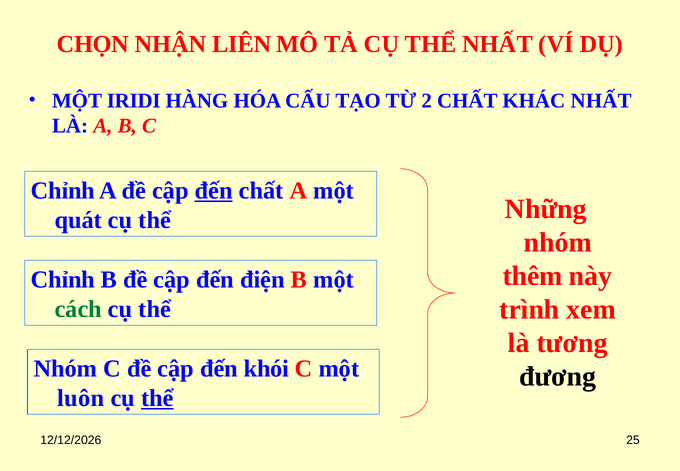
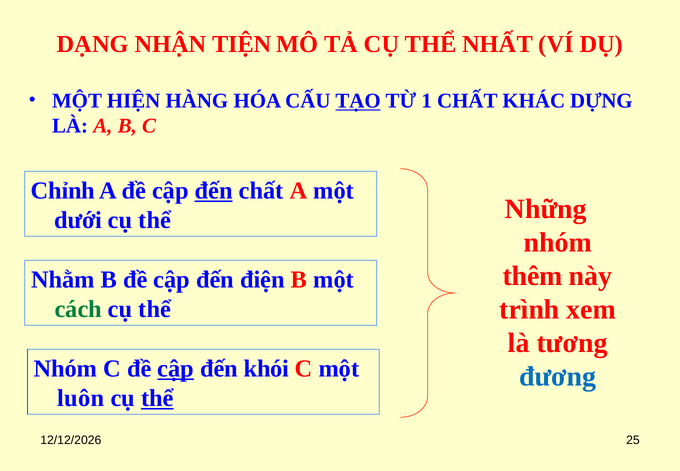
CHỌN: CHỌN -> DẠNG (93, 44)
LIÊN: LIÊN -> TIỆN (242, 44)
IRIDI: IRIDI -> HIỆN (134, 101)
TẠO underline: none -> present (358, 101)
2: 2 -> 1 (427, 101)
KHÁC NHẤT: NHẤT -> DỰNG (601, 101)
quát: quát -> dưới (78, 220)
Chỉnh: Chỉnh -> Nhằm (63, 280)
cập underline: none -> present (176, 369)
đương colour: black -> blue (558, 376)
